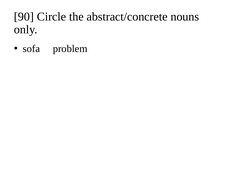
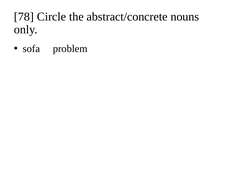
90: 90 -> 78 (24, 17)
